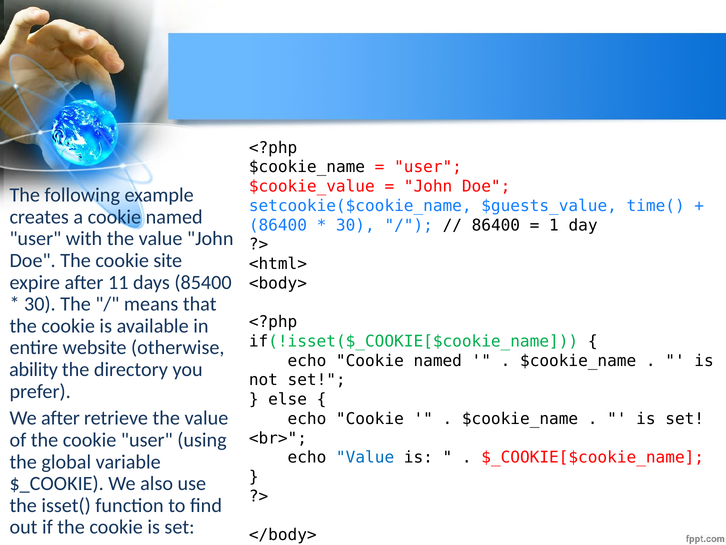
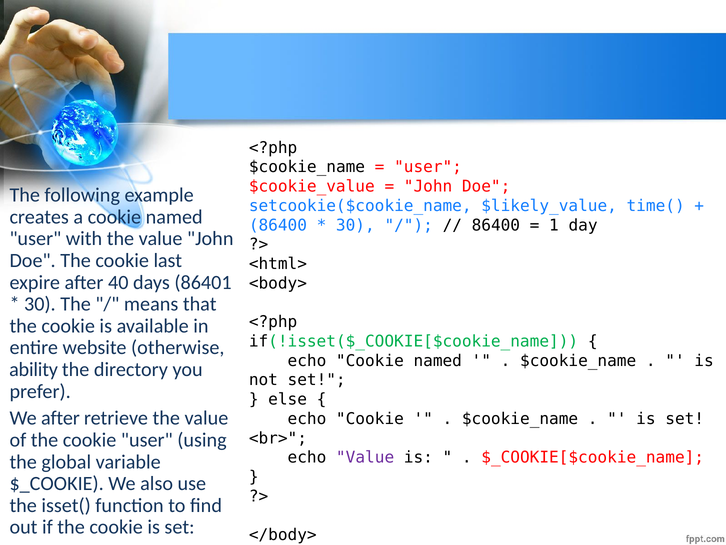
$guests_value: $guests_value -> $likely_value (549, 206)
site: site -> last (168, 260)
11: 11 -> 40 (118, 282)
85400: 85400 -> 86401 (203, 282)
Value colour: blue -> purple (365, 457)
